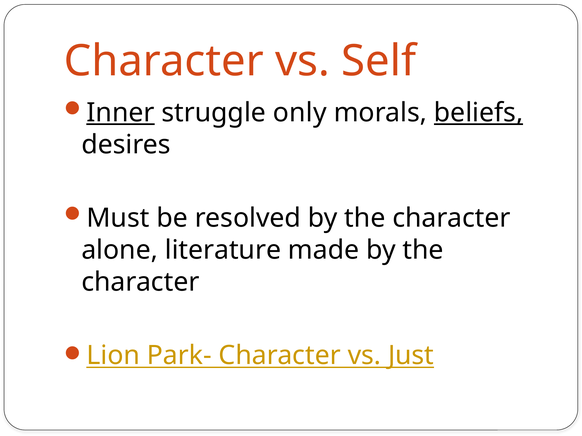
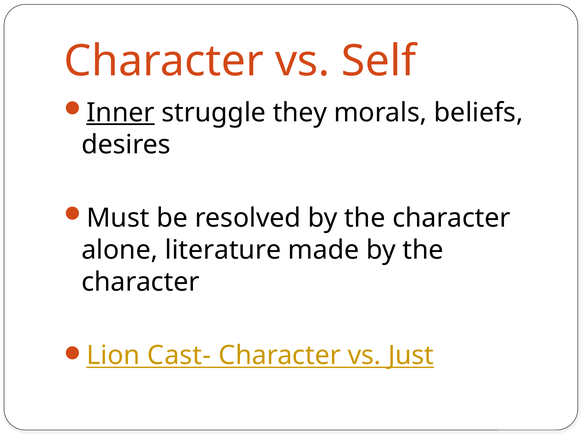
only: only -> they (300, 113)
beliefs underline: present -> none (479, 113)
Park-: Park- -> Cast- (179, 356)
